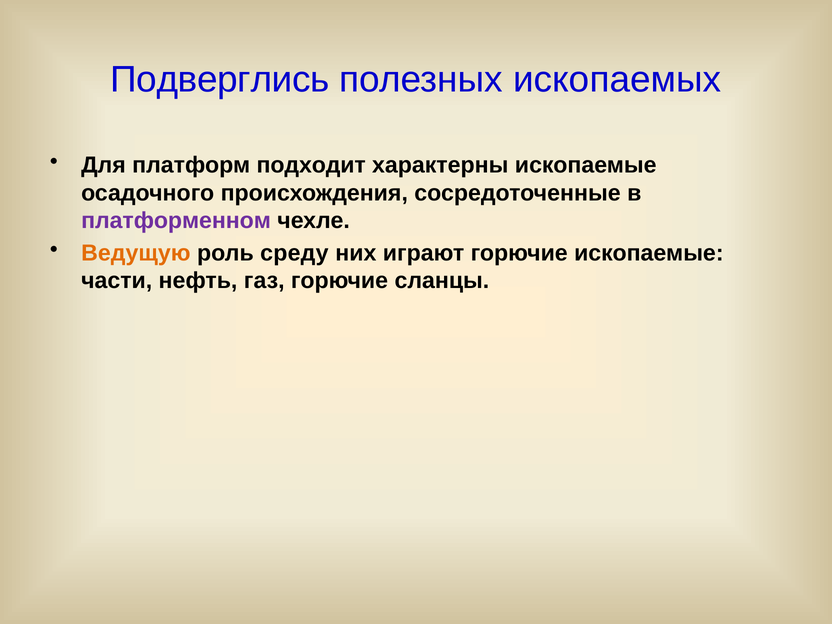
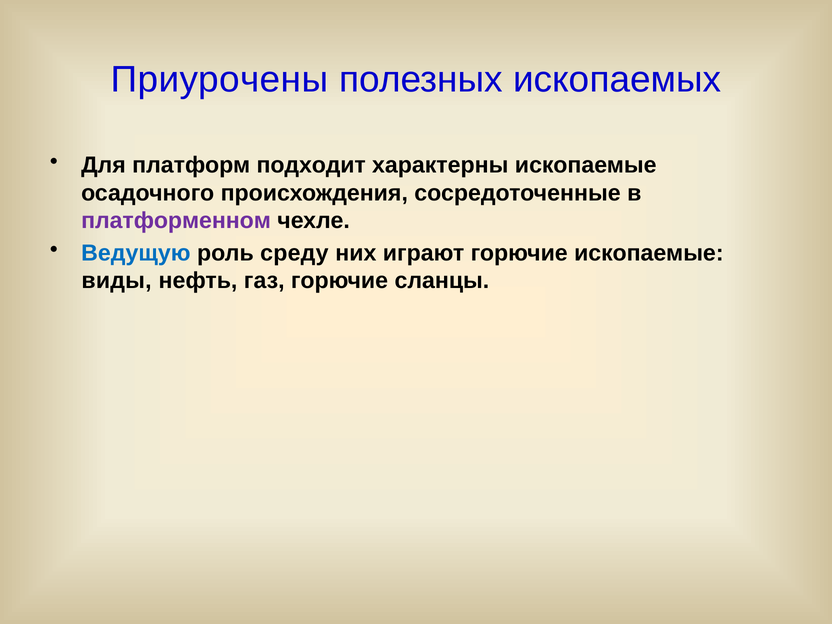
Подверглись: Подверглись -> Приурочены (219, 80)
Ведущую colour: orange -> blue (136, 253)
части: части -> виды (117, 281)
